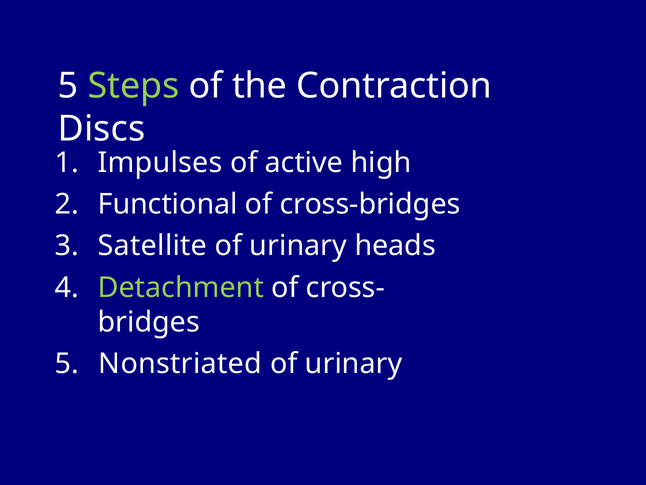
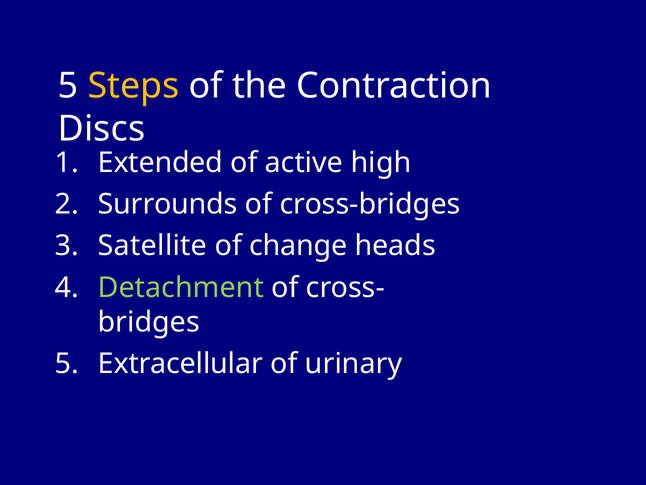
Steps colour: light green -> yellow (134, 86)
Impulses: Impulses -> Extended (160, 163)
Functional: Functional -> Surrounds (168, 204)
urinary: urinary -> change (298, 246)
Nonstriated: Nonstriated -> Extracellular (180, 363)
